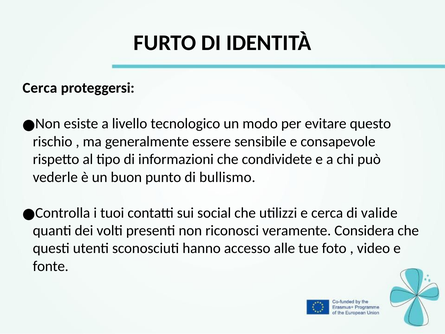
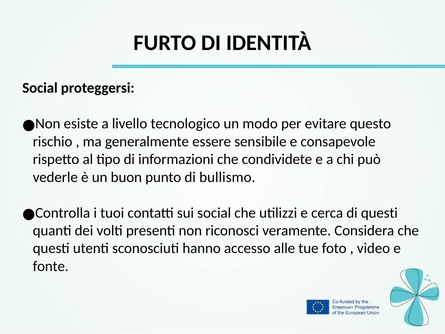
Cerca: Cerca -> Social (40, 88)
di valide: valide -> questi (379, 213)
